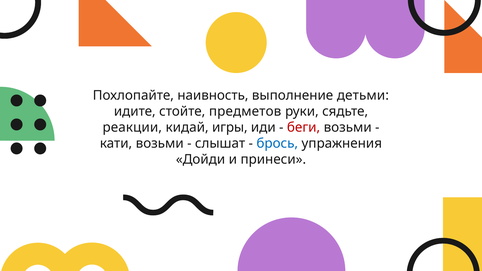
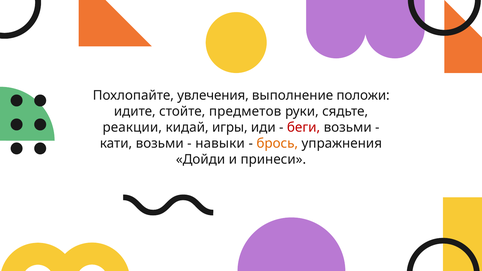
наивность: наивность -> увлечения (213, 95)
детьми: детьми -> положи (363, 95)
слышат: слышат -> навыки (220, 144)
брось colour: blue -> orange (277, 144)
